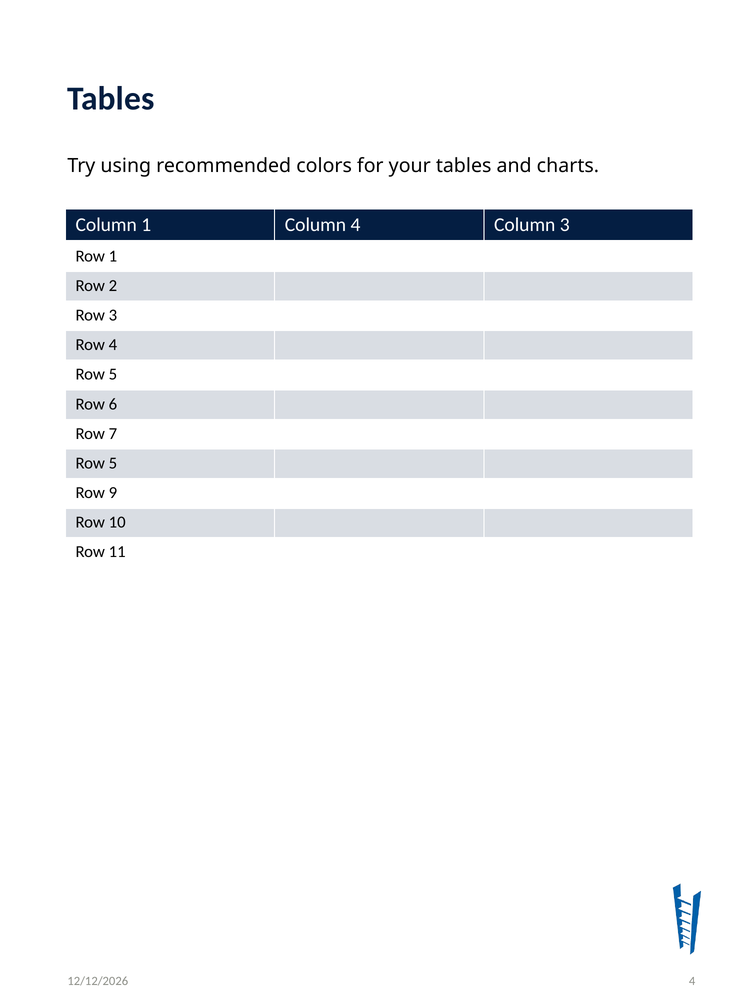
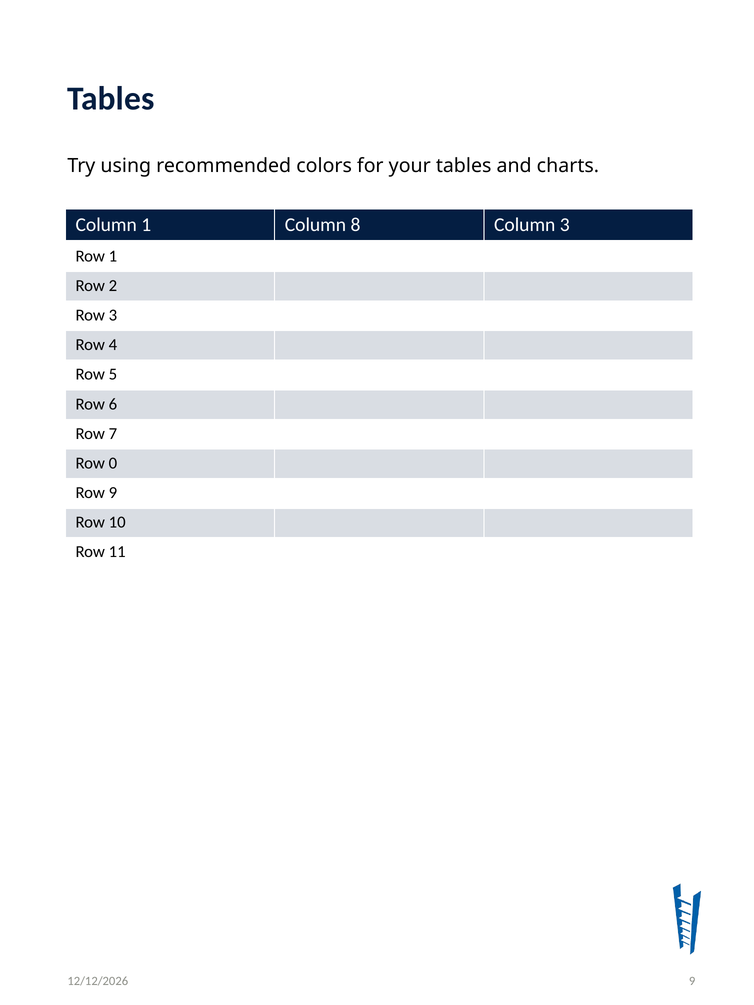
Column 4: 4 -> 8 (356, 225)
5: 5 -> 0 (113, 463)
4: 4 -> 9 (692, 981)
